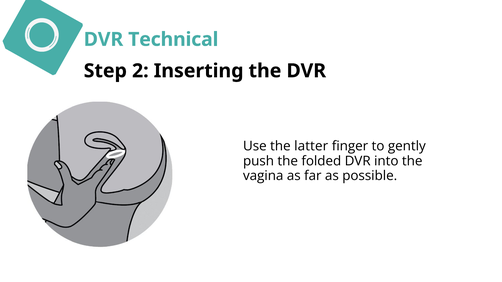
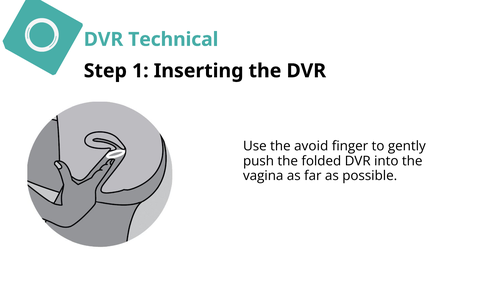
2: 2 -> 1 (140, 71)
latter: latter -> avoid (311, 146)
